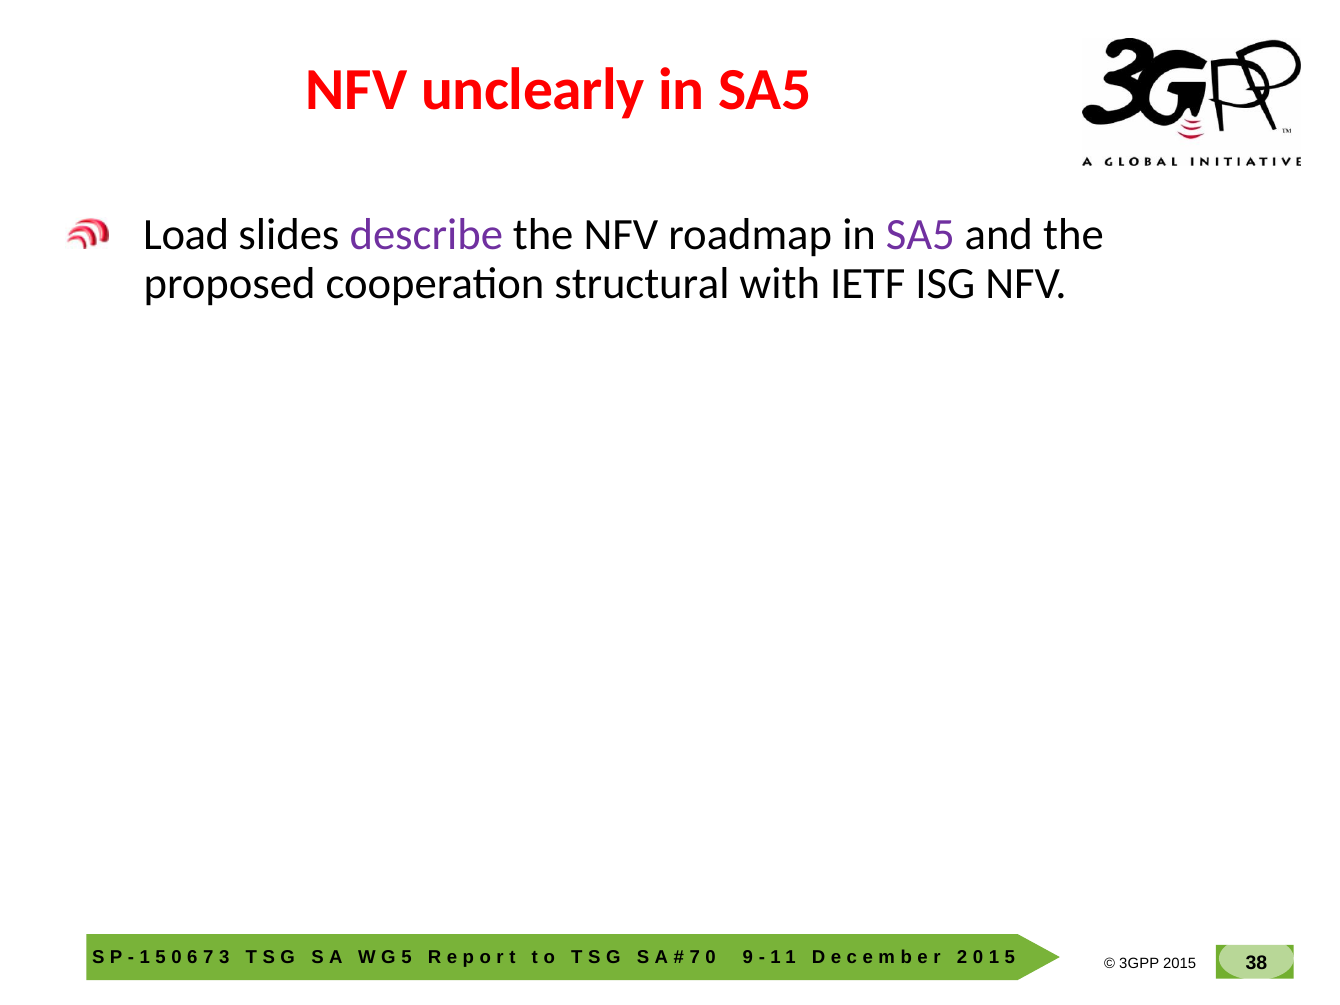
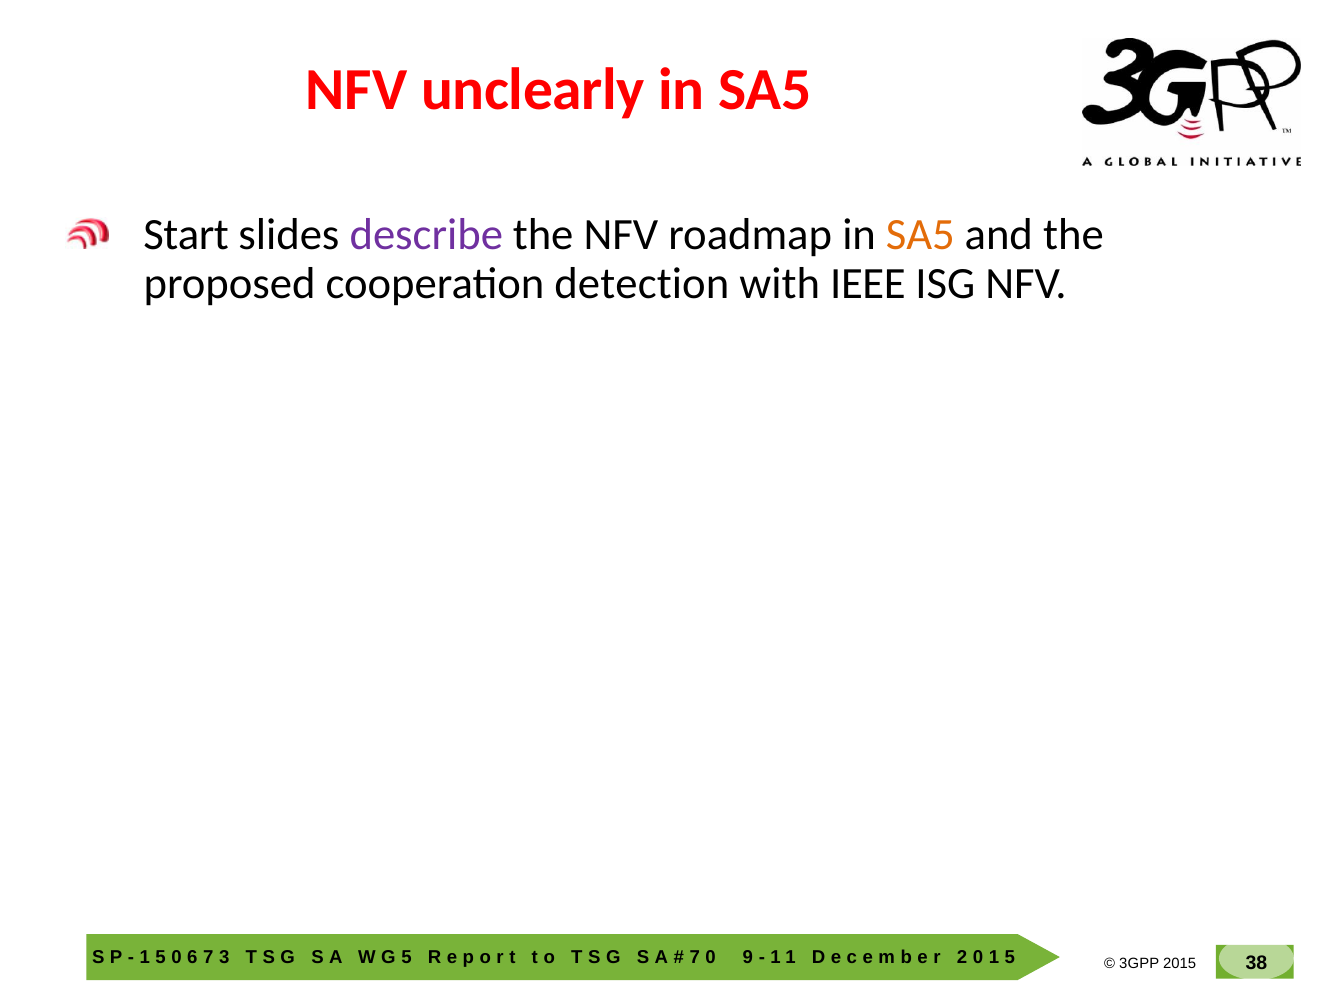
Load: Load -> Start (186, 235)
SA5 colour: purple -> orange (920, 235)
structural: structural -> detection (642, 283)
IETF: IETF -> IEEE (868, 283)
